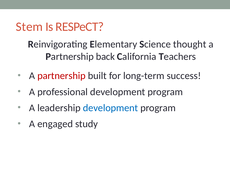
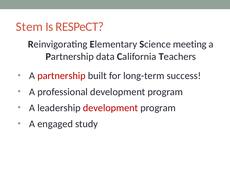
thought: thought -> meeting (190, 44)
back: back -> data (105, 57)
development colour: blue -> red (111, 108)
